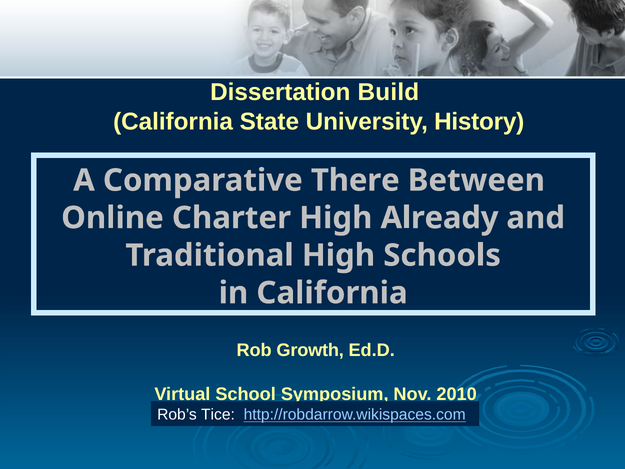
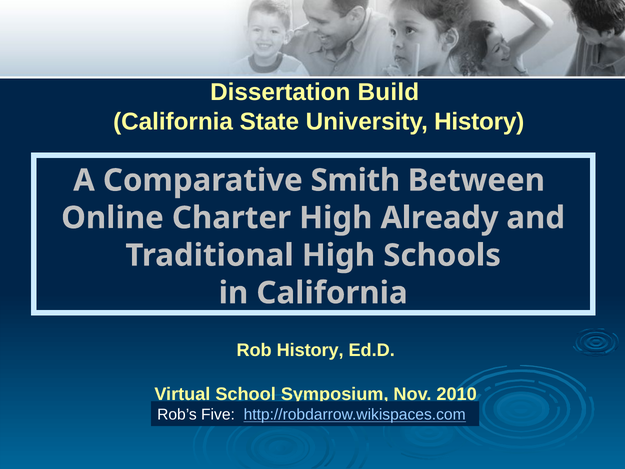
There: There -> Smith (355, 180)
Rob Growth: Growth -> History (310, 350)
Tice: Tice -> Five (218, 415)
